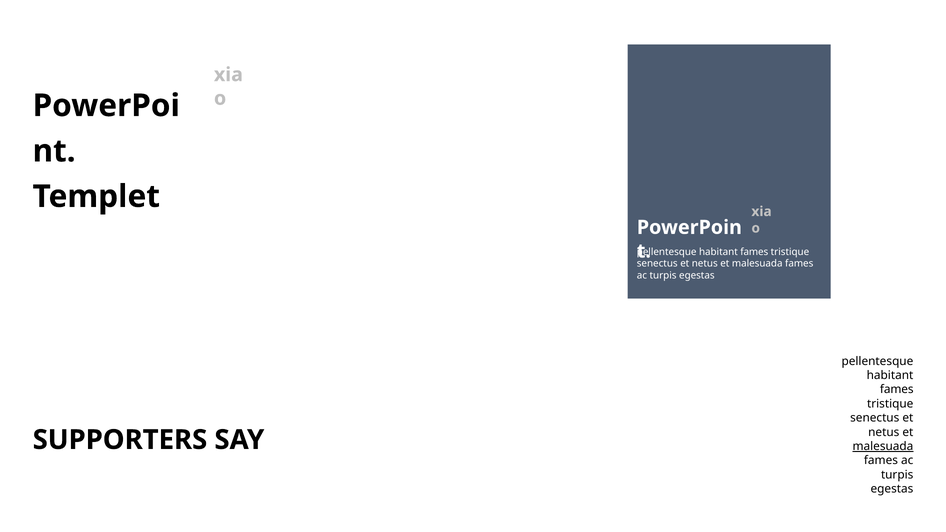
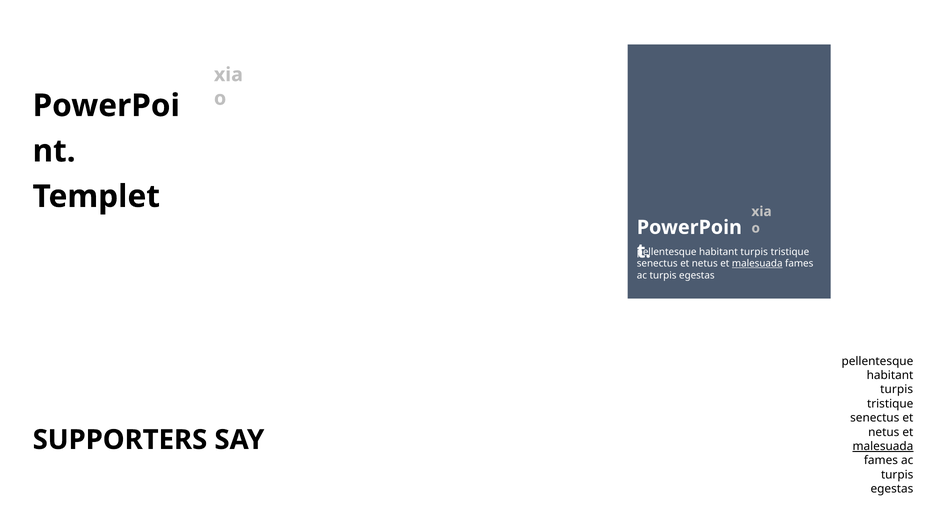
fames: fames -> turpis (754, 252)
malesuada underline: none -> present (757, 264)
fames: fames -> turpis (897, 390)
